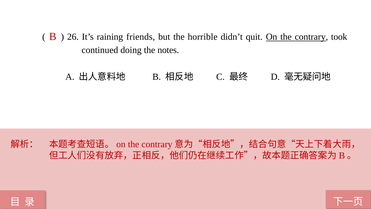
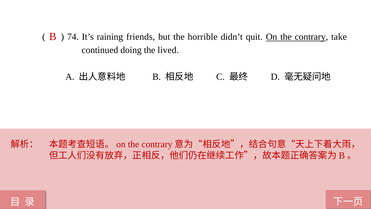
26: 26 -> 74 (73, 37)
took: took -> take (339, 37)
notes: notes -> lived (168, 50)
